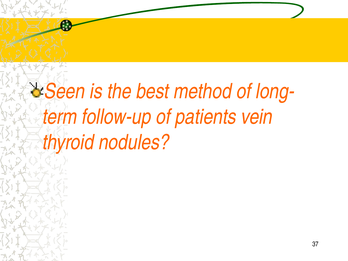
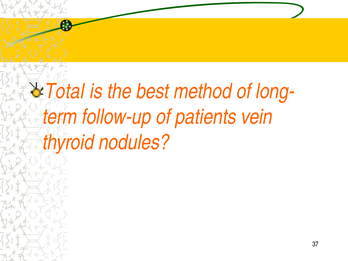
Seen: Seen -> Total (65, 91)
